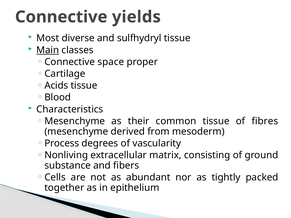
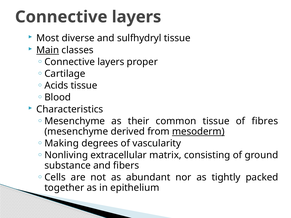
yields: yields -> layers (137, 17)
space: space -> layers (111, 62)
mesoderm underline: none -> present (198, 132)
Process: Process -> Making (62, 143)
